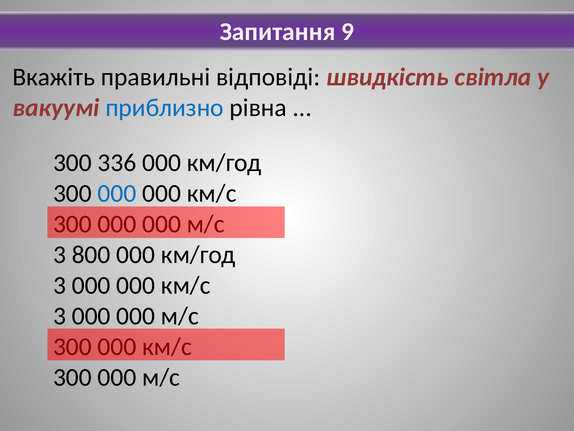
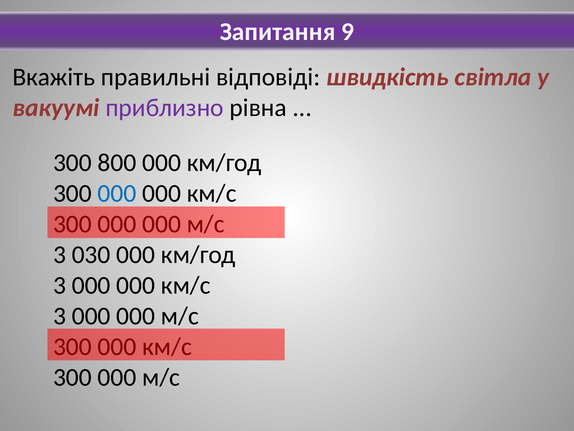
приблизно colour: blue -> purple (165, 108)
336: 336 -> 800 (117, 163)
800: 800 -> 030 (91, 255)
